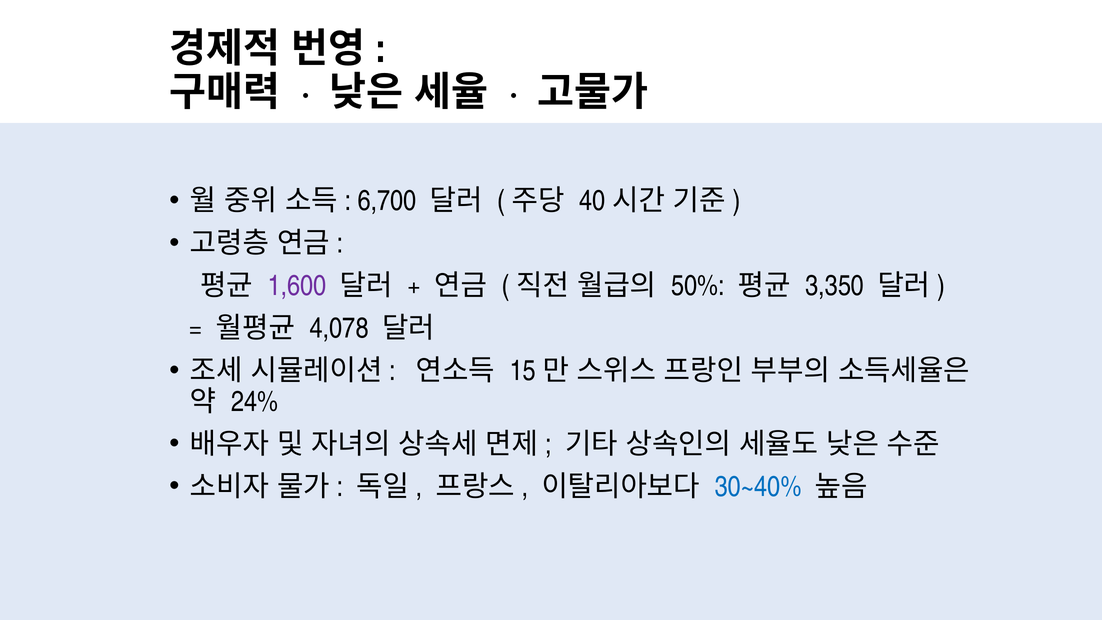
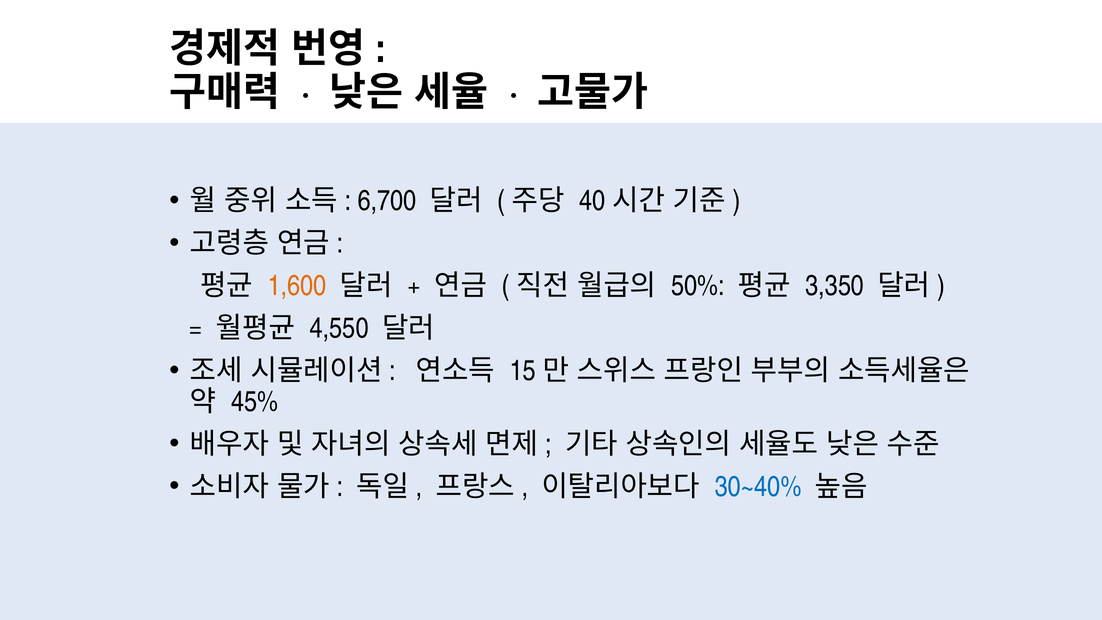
1,600 colour: purple -> orange (297, 286)
4,078: 4,078 -> 4,550 (339, 328)
24%: 24% -> 45% (255, 402)
